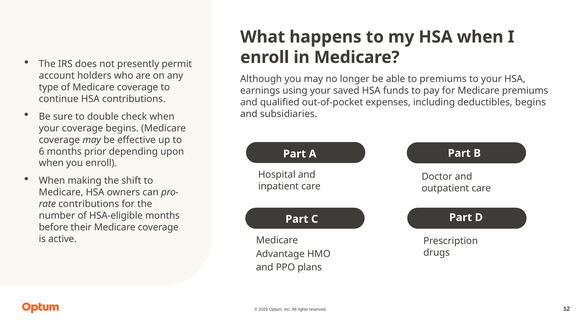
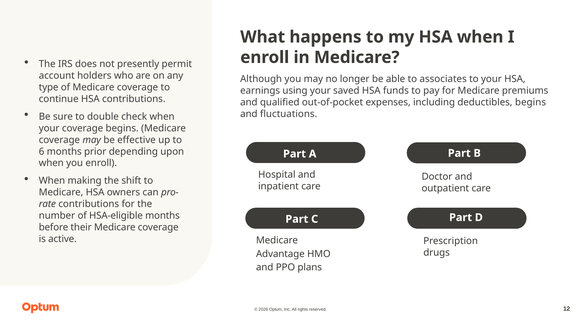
to premiums: premiums -> associates (443, 79)
subsidiaries: subsidiaries -> fluctuations (289, 114)
